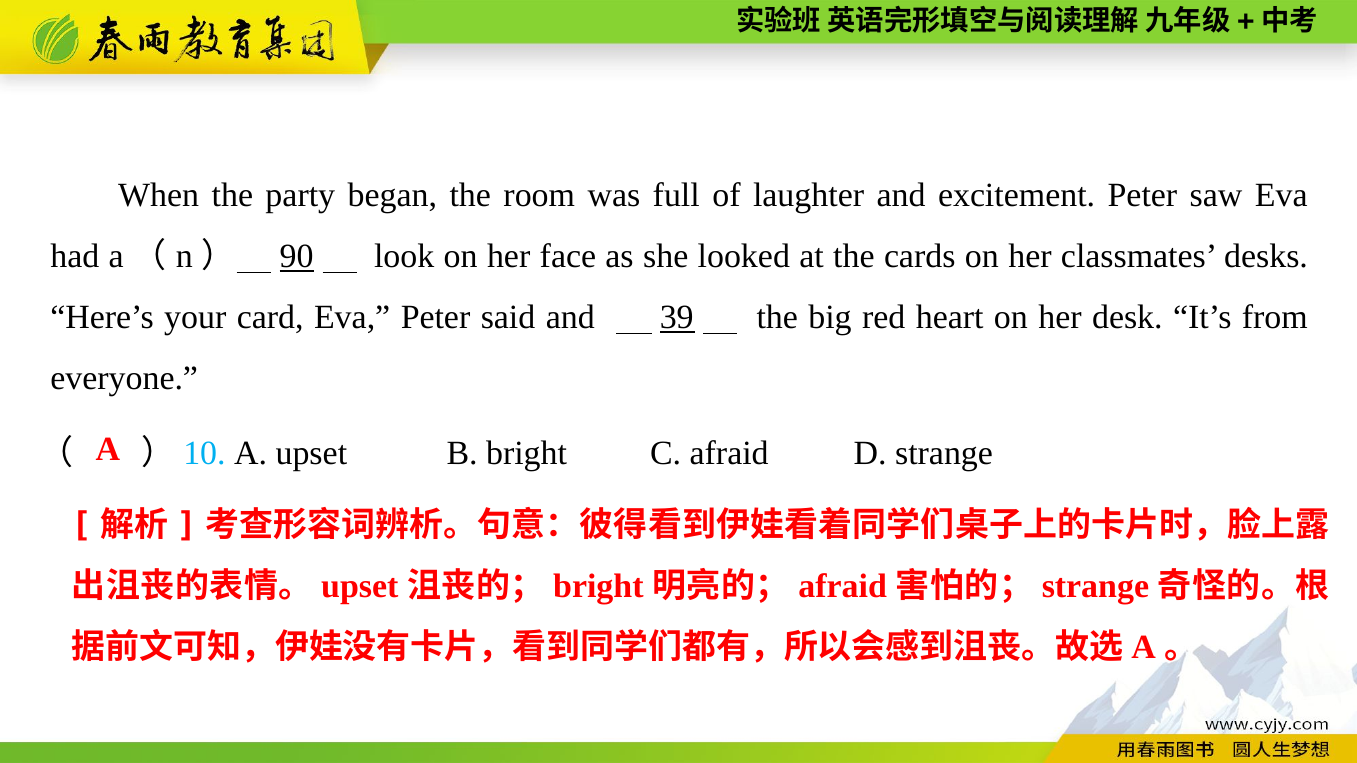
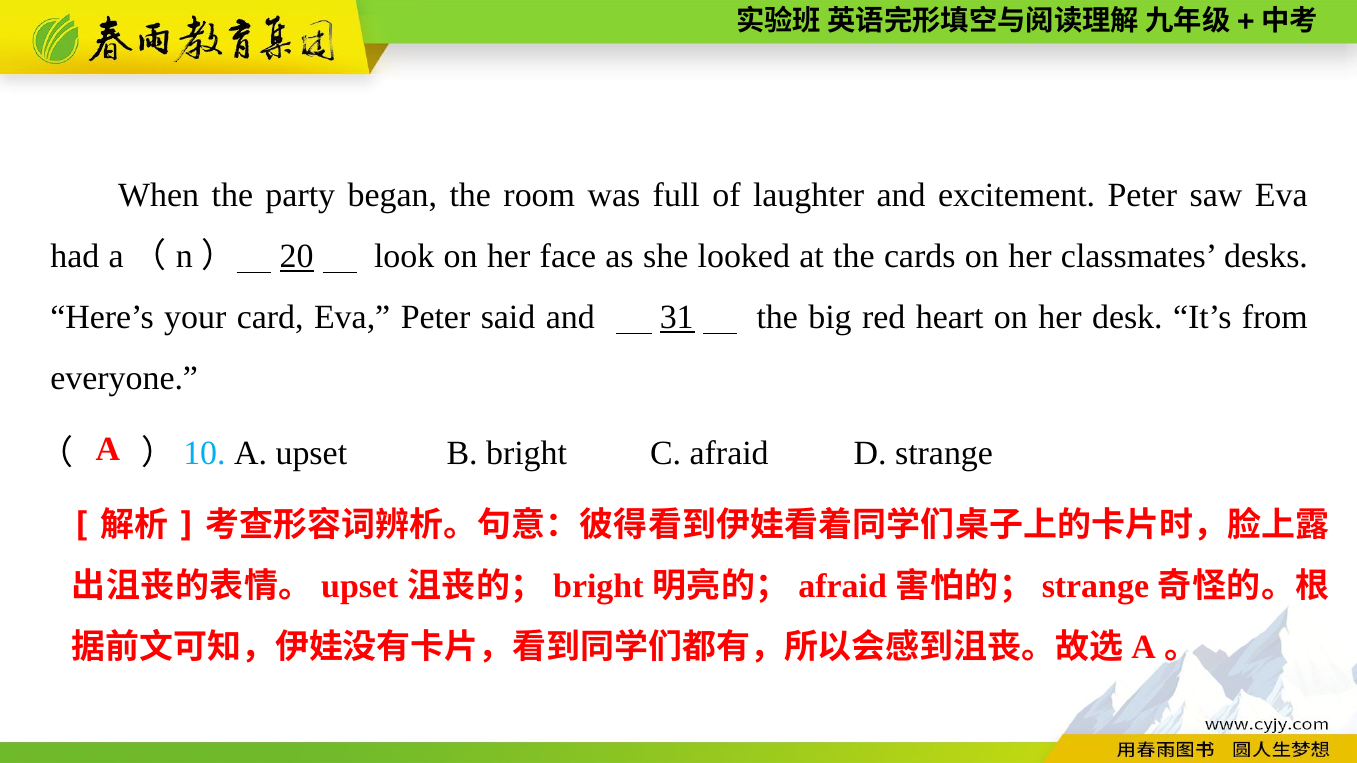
90: 90 -> 20 (297, 256)
39: 39 -> 31 (677, 318)
